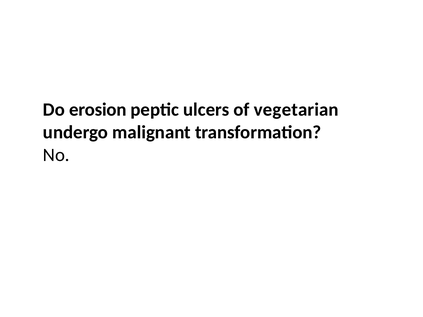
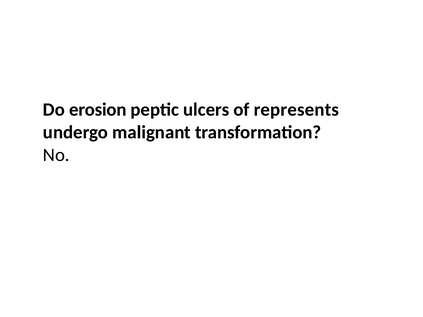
vegetarian: vegetarian -> represents (296, 110)
